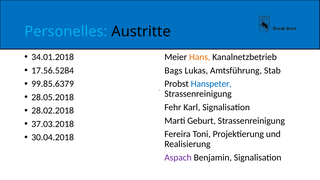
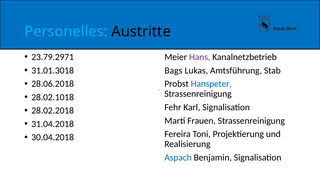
34.01.2018: 34.01.2018 -> 23.79.2971 (53, 57)
Hans colour: orange -> purple (200, 57)
17.56.5284: 17.56.5284 -> 31.01.3018 (53, 70)
99.85.6379: 99.85.6379 -> 28.06.2018 (53, 84)
28.05.2018: 28.05.2018 -> 28.02.1018 (53, 97)
Geburt: Geburt -> Frauen (201, 121)
37.03.2018: 37.03.2018 -> 31.04.2018 (53, 124)
Aspach colour: purple -> blue (178, 158)
